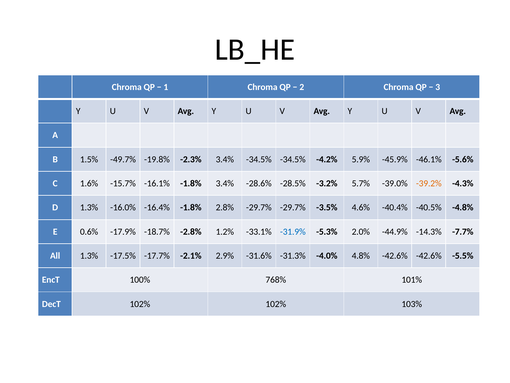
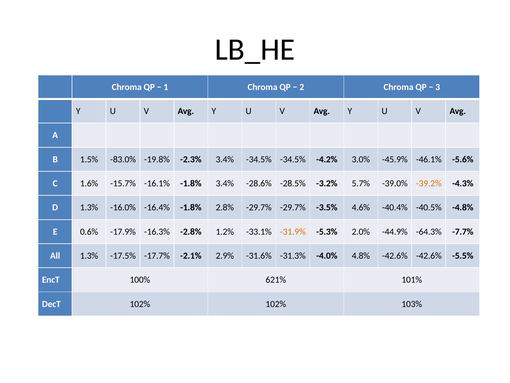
-49.7%: -49.7% -> -83.0% (123, 159)
5.9%: 5.9% -> 3.0% (361, 159)
-18.7%: -18.7% -> -16.3% (157, 231)
-31.9% colour: blue -> orange (293, 231)
-14.3%: -14.3% -> -64.3% (429, 231)
768%: 768% -> 621% (276, 280)
